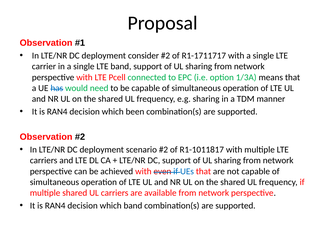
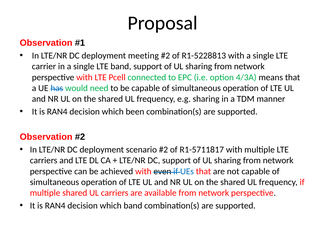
consider: consider -> meeting (143, 56)
R1-1711717: R1-1711717 -> R1-5228813 (204, 56)
1/3A: 1/3A -> 4/3A (246, 77)
R1-1011817: R1-1011817 -> R1-5711817 (202, 149)
even colour: red -> black (162, 171)
